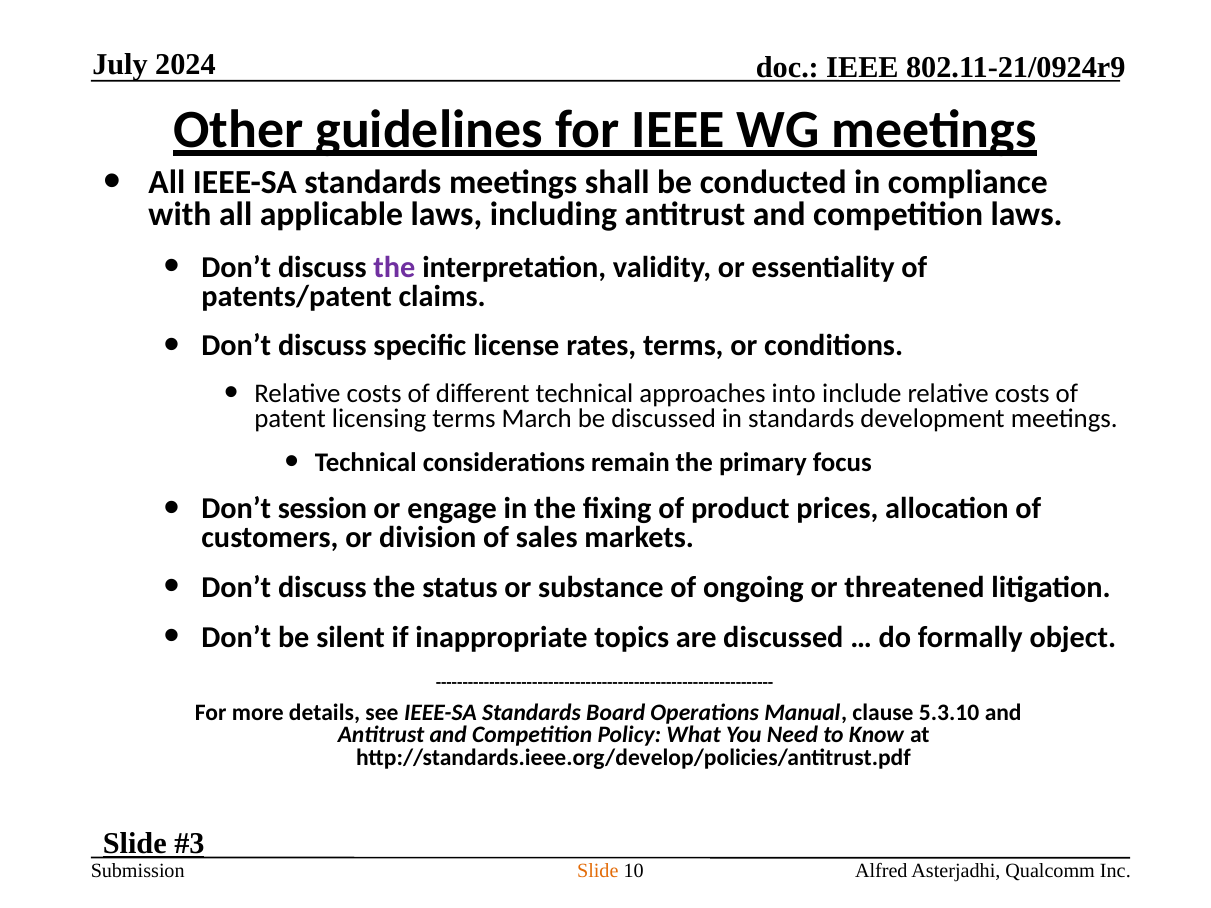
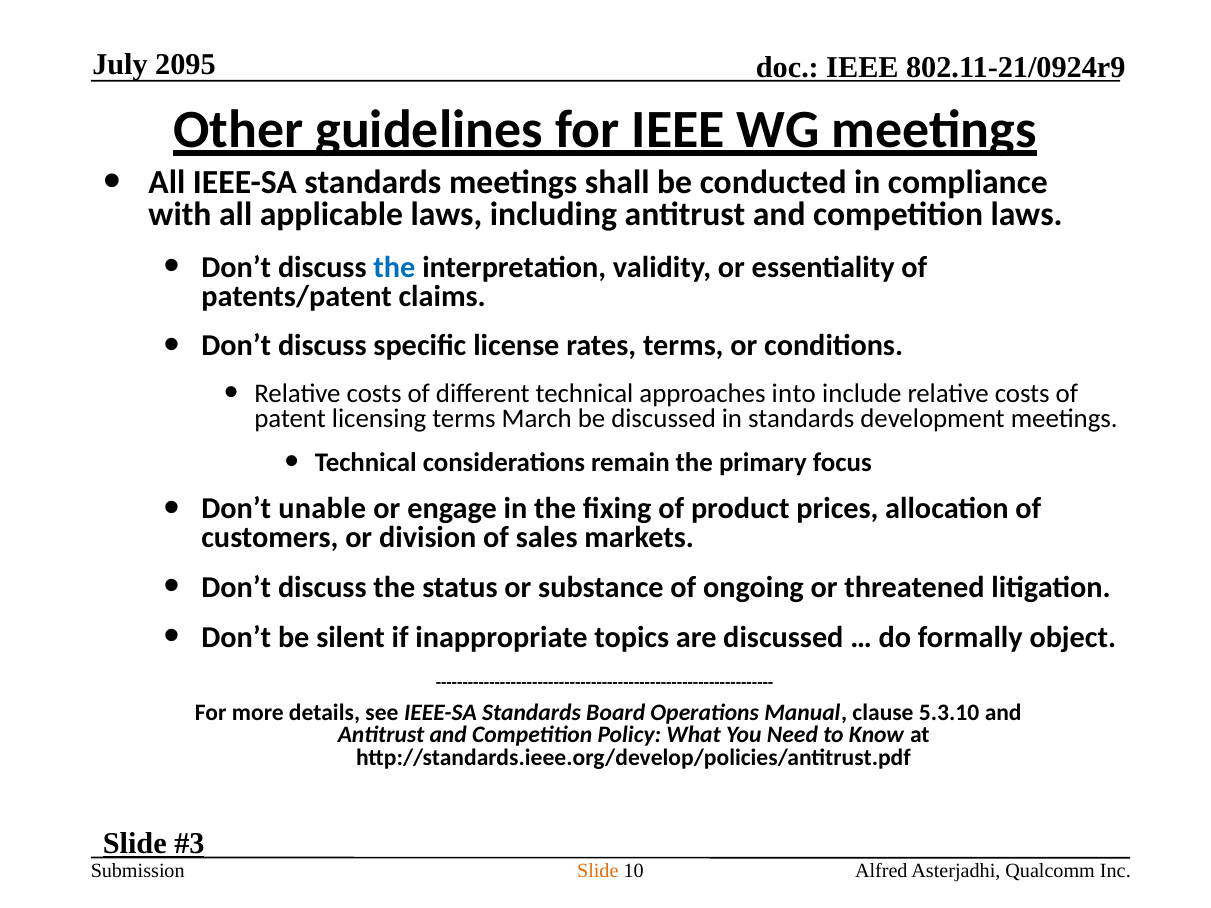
2024: 2024 -> 2095 (185, 64)
the colour: purple -> blue (394, 267)
session: session -> unable (322, 509)
